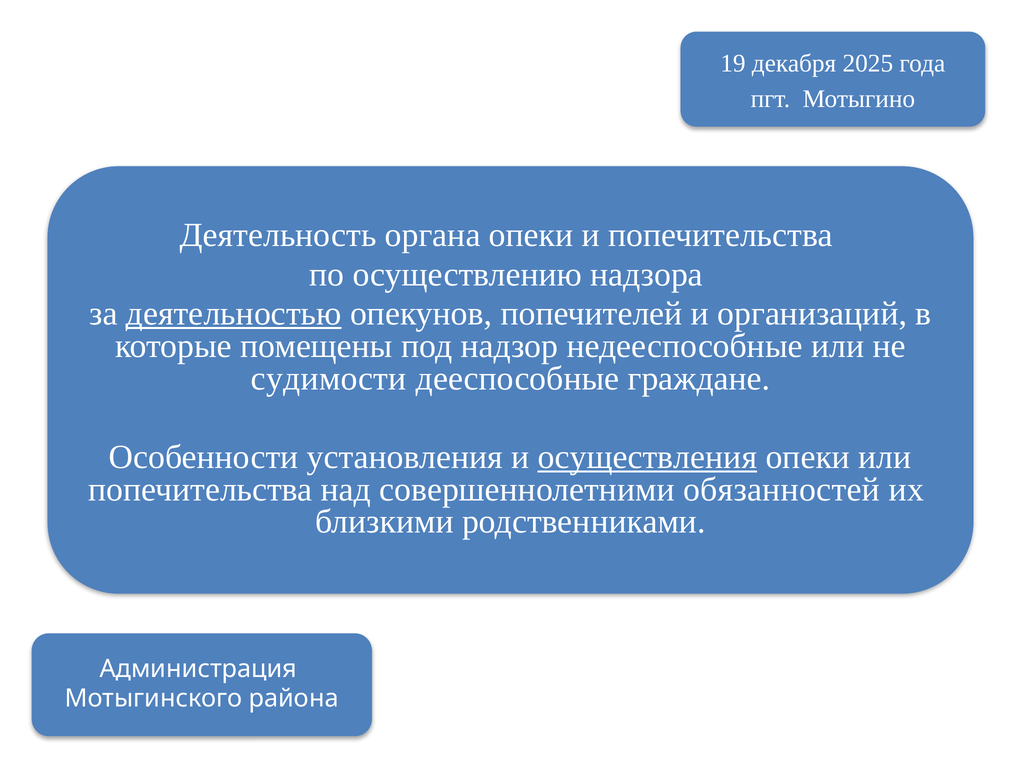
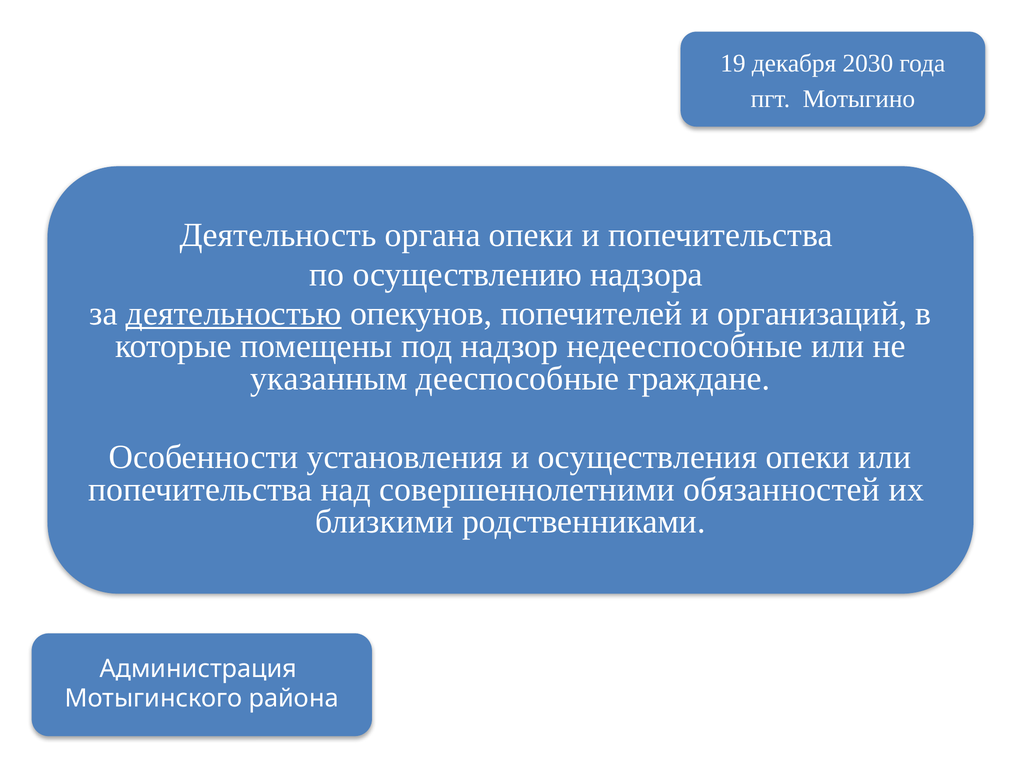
2025: 2025 -> 2030 (868, 63)
судимости: судимости -> указанным (329, 378)
осуществления underline: present -> none (647, 457)
